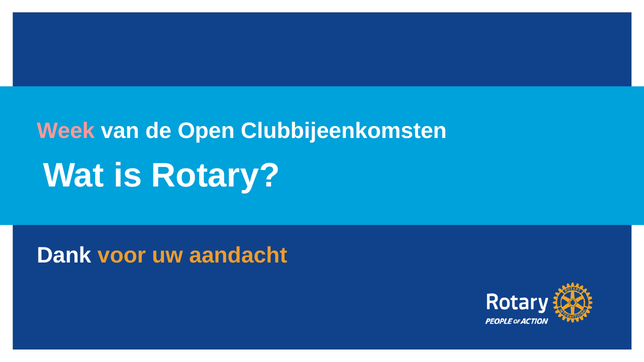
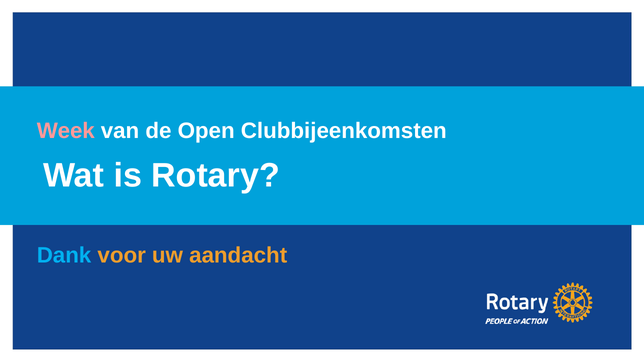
Dank colour: white -> light blue (64, 255)
